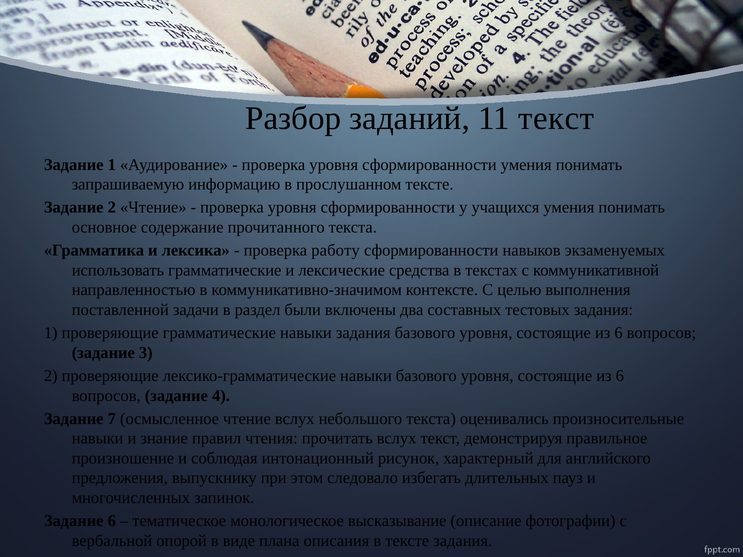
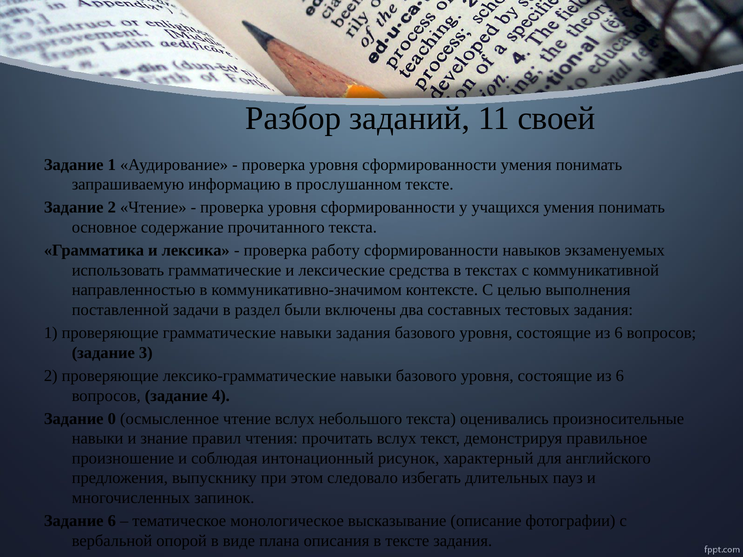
11 текст: текст -> своей (557, 118)
7: 7 -> 0 (112, 419)
